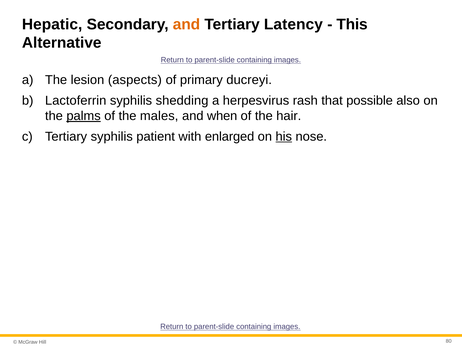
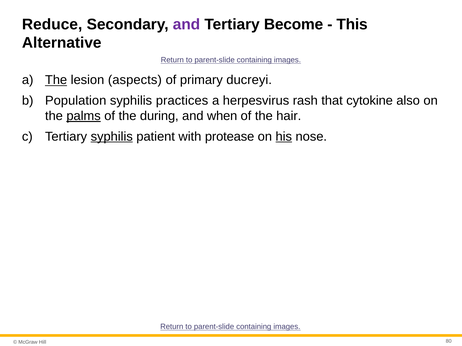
Hepatic: Hepatic -> Reduce (52, 24)
and colour: orange -> purple (186, 24)
Latency: Latency -> Become (294, 24)
The underline: none -> present (56, 80)
Lactoferrin: Lactoferrin -> Population (76, 101)
shedding: shedding -> practices (182, 101)
possible: possible -> cytokine (370, 101)
males: males -> during (159, 116)
syphilis underline: none -> present (112, 137)
enlarged: enlarged -> protease (230, 137)
